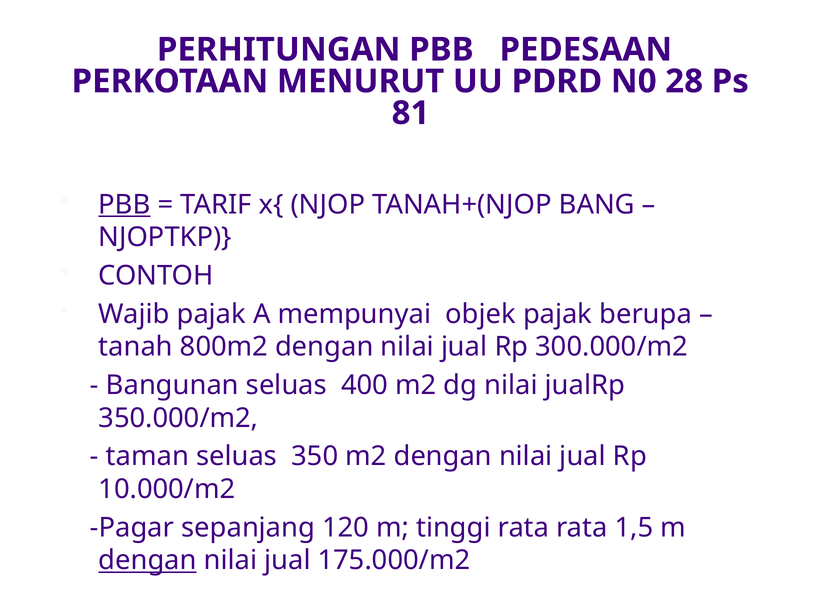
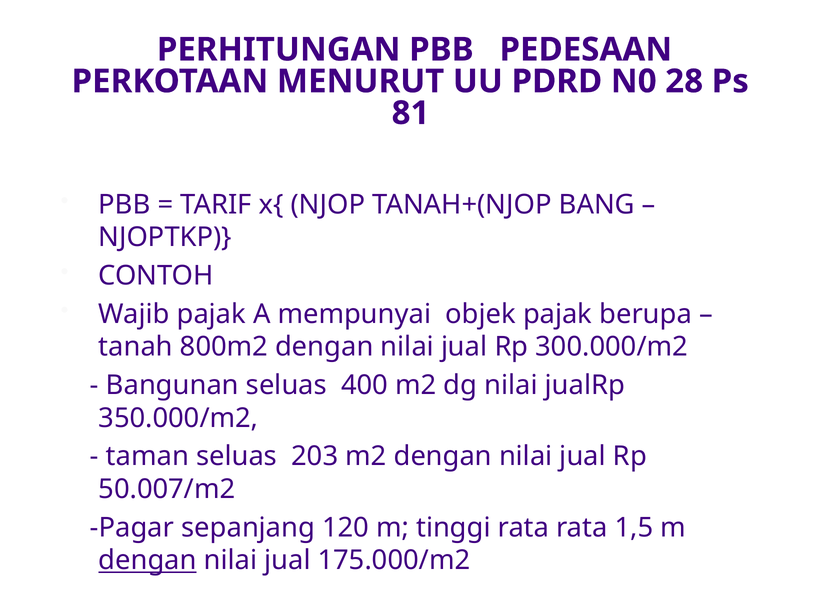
PBB underline: present -> none (124, 204)
350: 350 -> 203 (315, 456)
10.000/m2: 10.000/m2 -> 50.007/m2 (167, 489)
